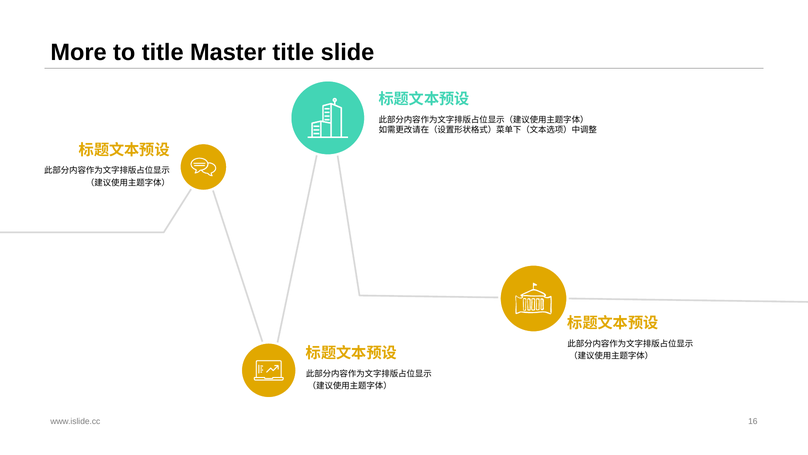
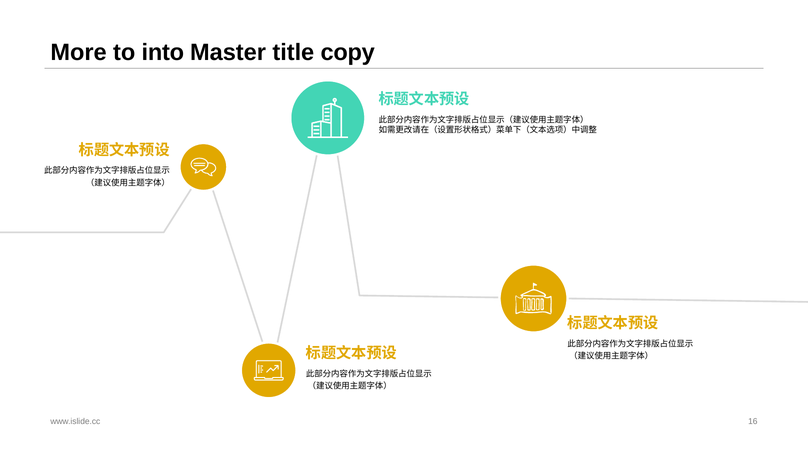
to title: title -> into (163, 52)
slide: slide -> copy (348, 52)
